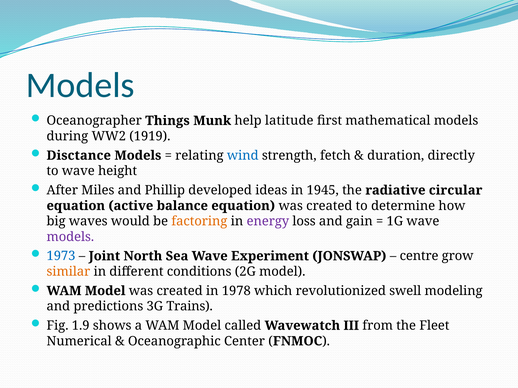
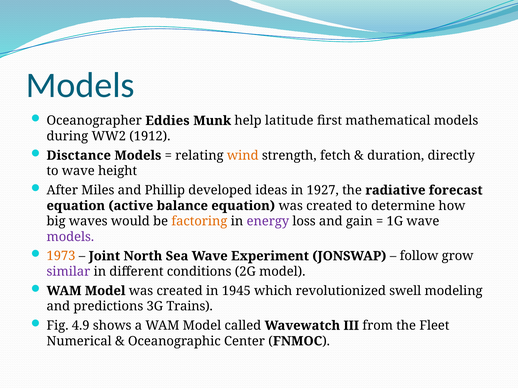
Things: Things -> Eddies (167, 121)
1919: 1919 -> 1912 (150, 136)
wind colour: blue -> orange (243, 156)
1945: 1945 -> 1927 (323, 190)
circular: circular -> forecast (456, 190)
1973 colour: blue -> orange (61, 256)
centre: centre -> follow (419, 256)
similar colour: orange -> purple (68, 272)
1978: 1978 -> 1945 (236, 291)
1.9: 1.9 -> 4.9 (81, 326)
